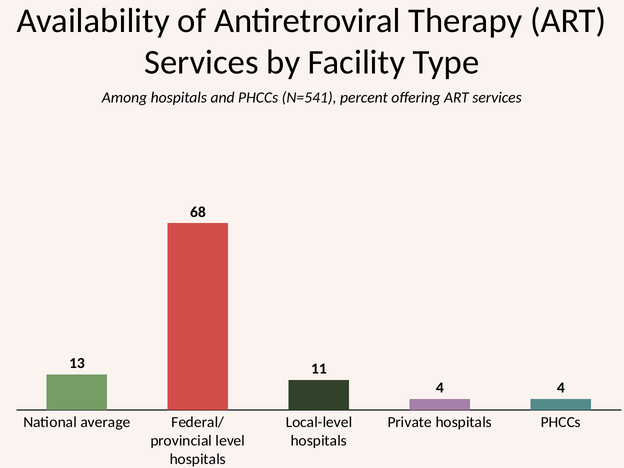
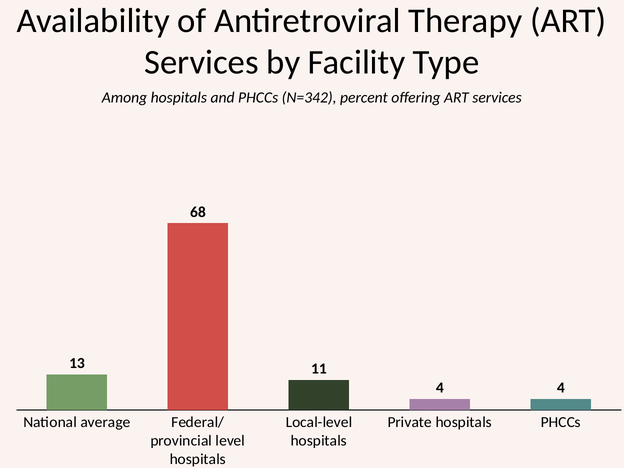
N=541: N=541 -> N=342 (309, 97)
